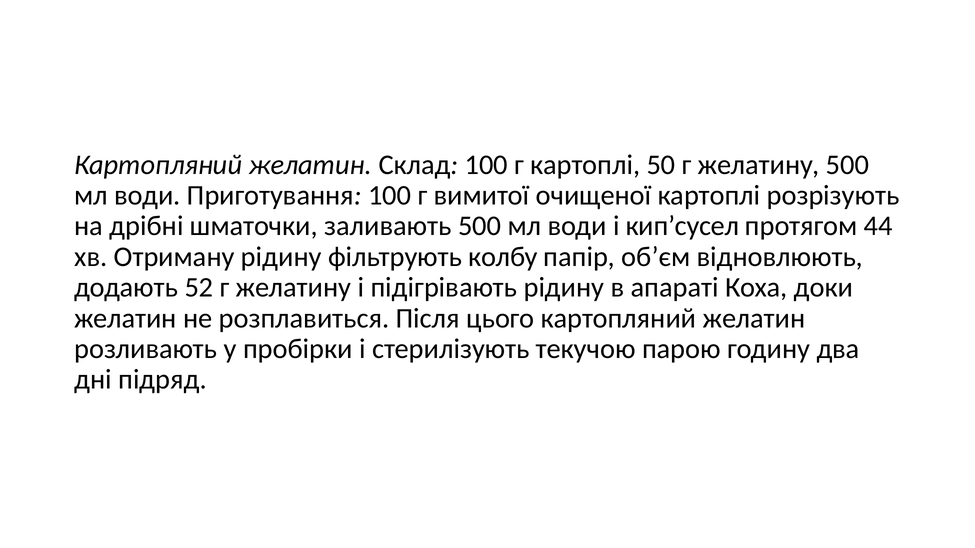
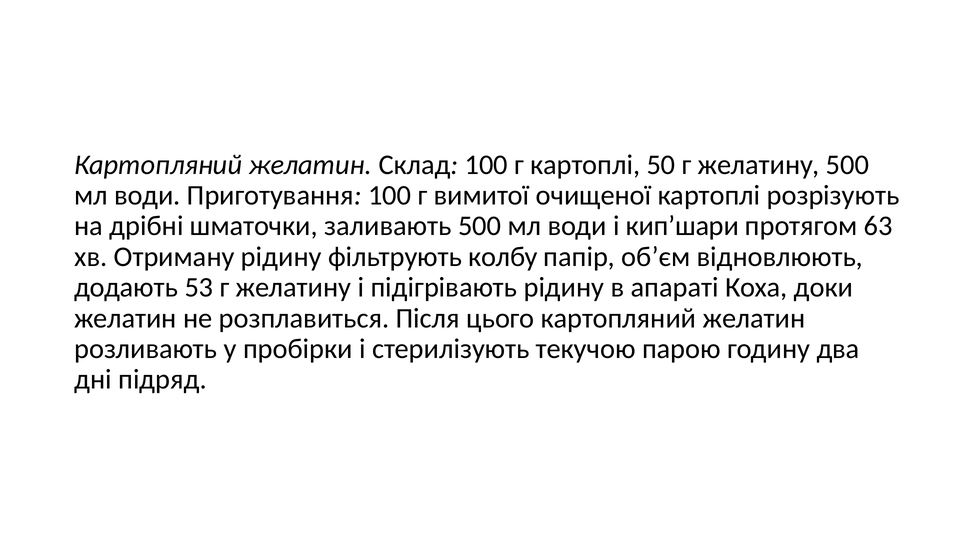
кип’сусел: кип’сусел -> кип’шари (682, 226)
44: 44 -> 63 (878, 226)
52: 52 -> 53 (199, 288)
